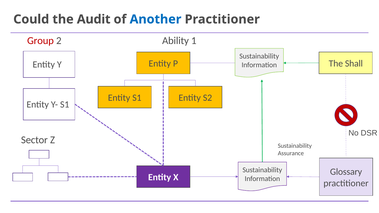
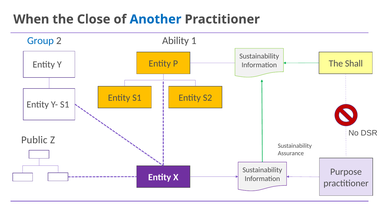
Could: Could -> When (31, 19)
Audit: Audit -> Close (94, 19)
Group colour: red -> blue (40, 41)
Sector: Sector -> Public (34, 140)
Glossary: Glossary -> Purpose (346, 172)
